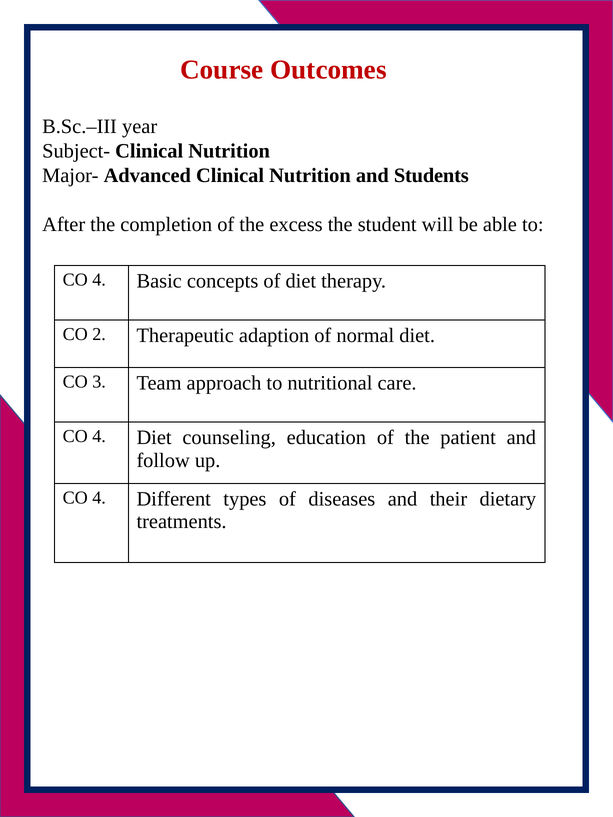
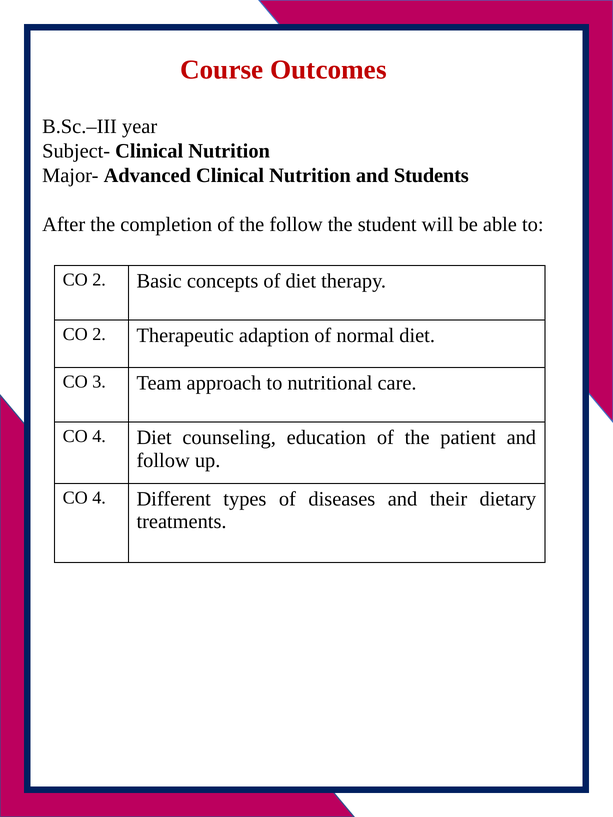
the excess: excess -> follow (296, 224)
4: 4 -> 2 (99, 280)
